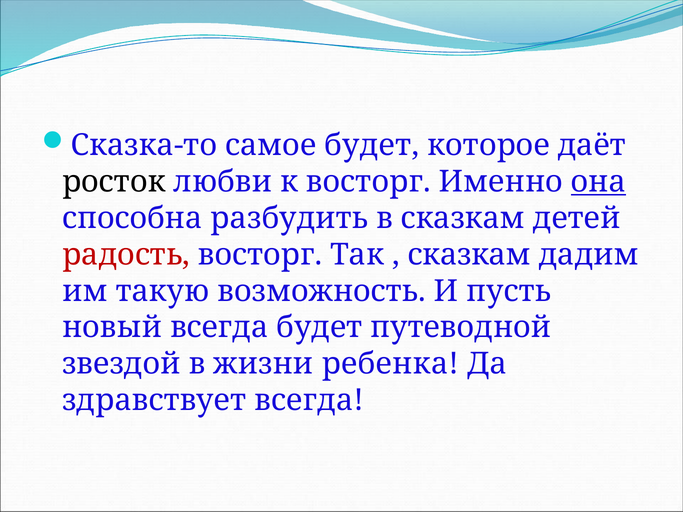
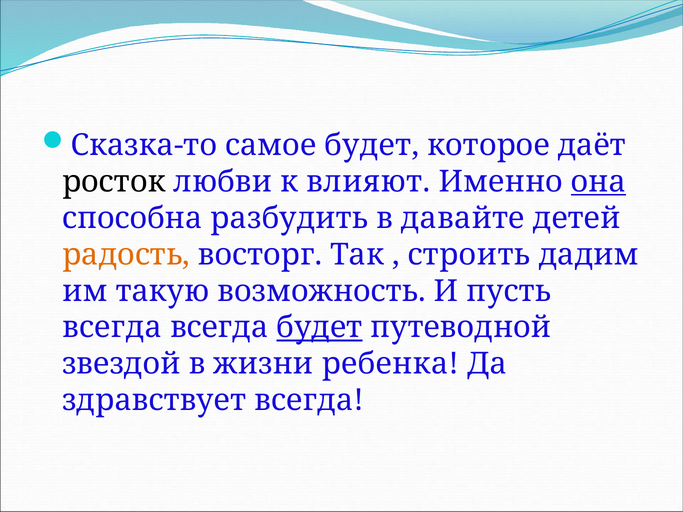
к восторг: восторг -> влияют (368, 182)
в сказкам: сказкам -> давайте (463, 218)
радость colour: red -> orange (126, 255)
сказкам: сказкам -> строить (469, 255)
новый: новый -> всегда (112, 328)
будет underline: none -> present (319, 328)
